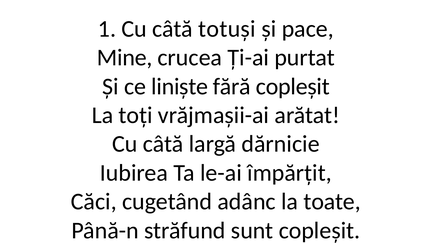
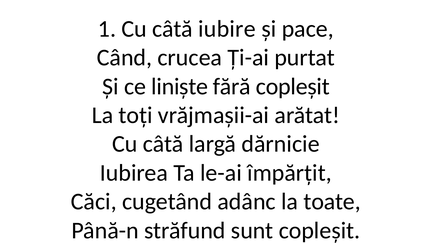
totuși: totuși -> iubire (227, 29)
Mine: Mine -> Când (125, 58)
